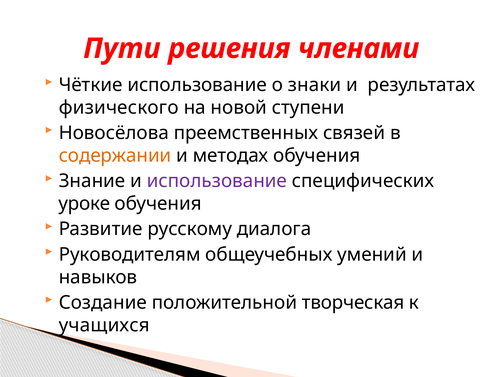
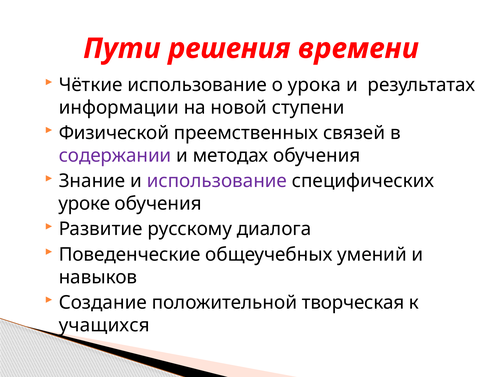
членами: членами -> времени (358, 49)
знаки: знаки -> урока (314, 85)
физического: физического -> информации (119, 108)
Новосёлова: Новосёлова -> Физической (114, 133)
содержании colour: orange -> purple (115, 156)
Руководителям: Руководителям -> Поведенческие (130, 255)
